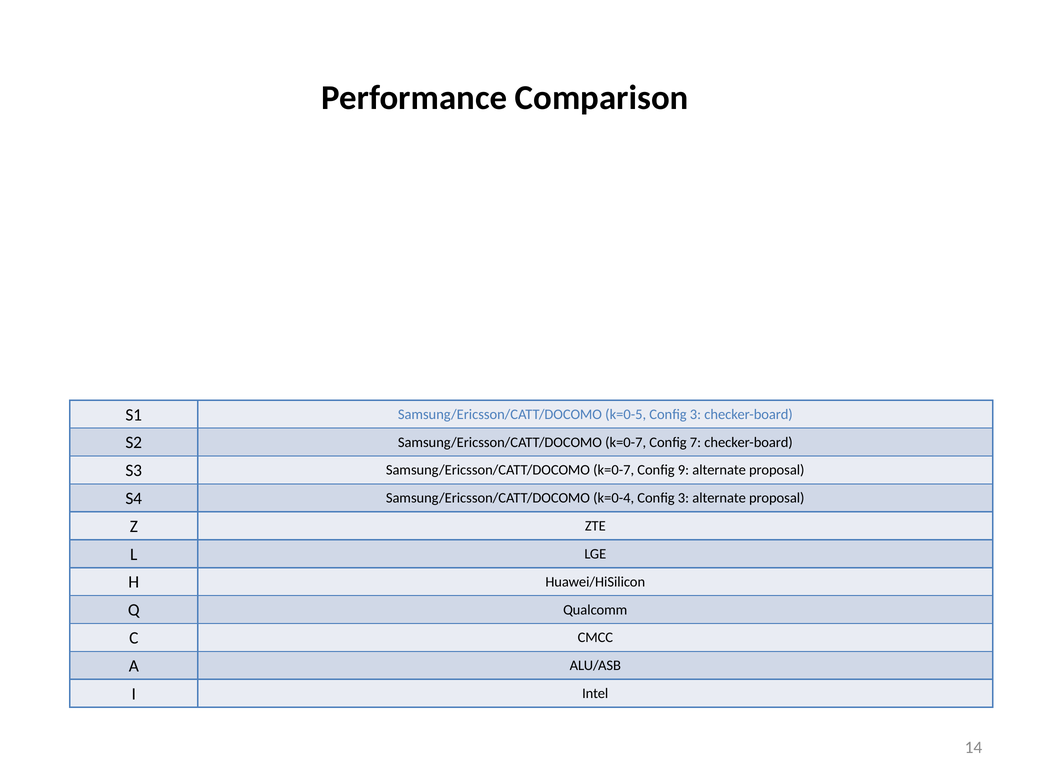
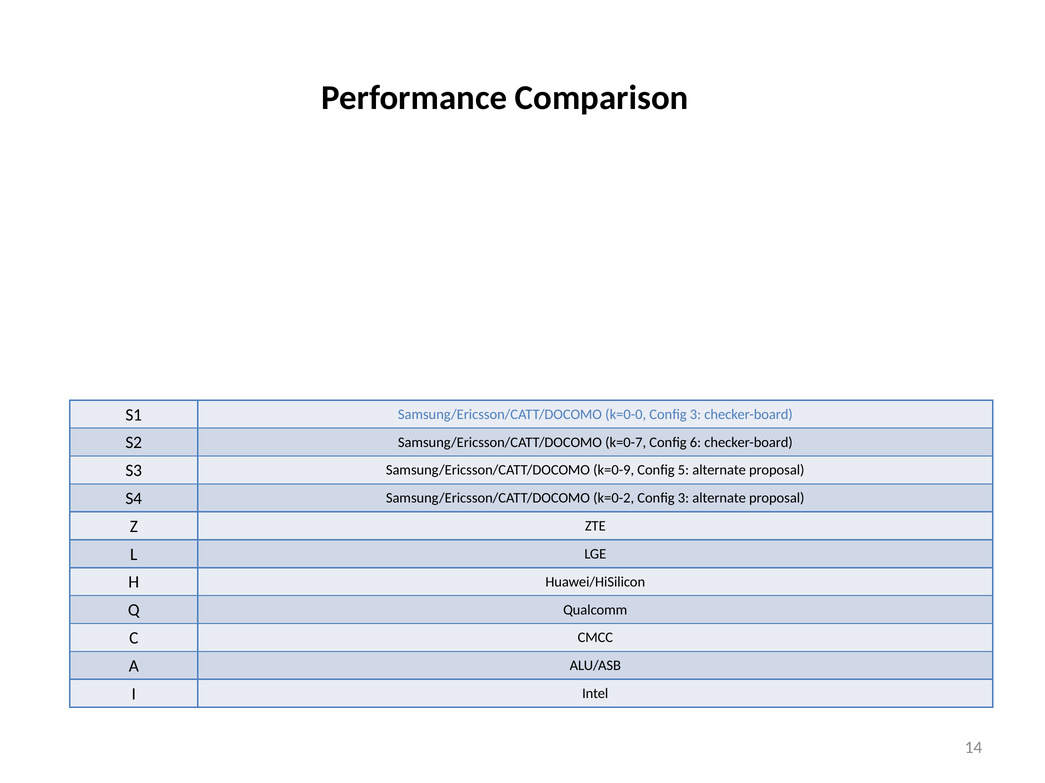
k=0-5: k=0-5 -> k=0-0 (626, 415)
7: 7 -> 6 (695, 443)
S3 Samsung/Ericsson/CATT/DOCOMO k=0-7: k=0-7 -> k=0-9 (614, 471)
9: 9 -> 5 (683, 471)
k=0-4: k=0-4 -> k=0-2 (614, 499)
